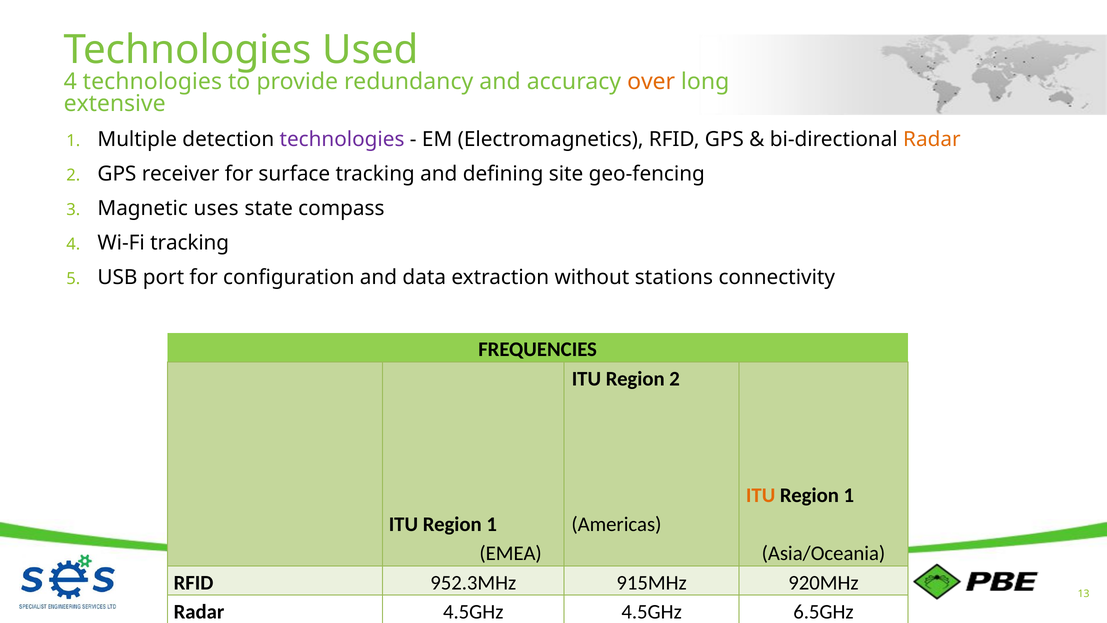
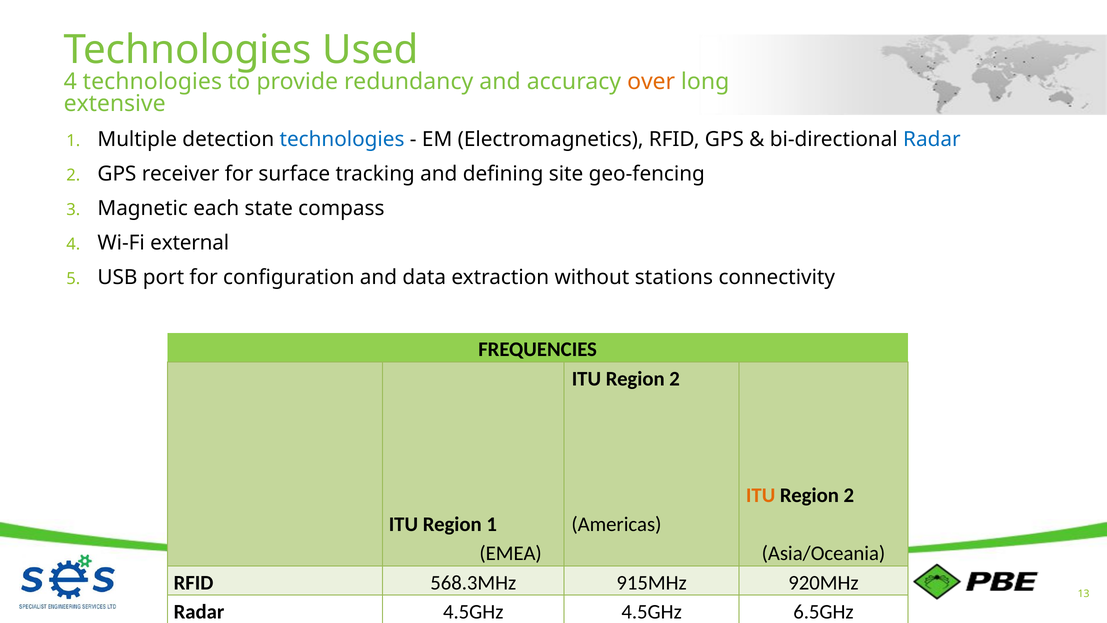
technologies colour: purple -> blue (342, 139)
Radar colour: orange -> blue (932, 139)
uses: uses -> each (216, 208)
Wi-Fi tracking: tracking -> external (190, 243)
1: 1 -> 2 (849, 495)
952.3MHz: 952.3MHz -> 568.3MHz (473, 582)
